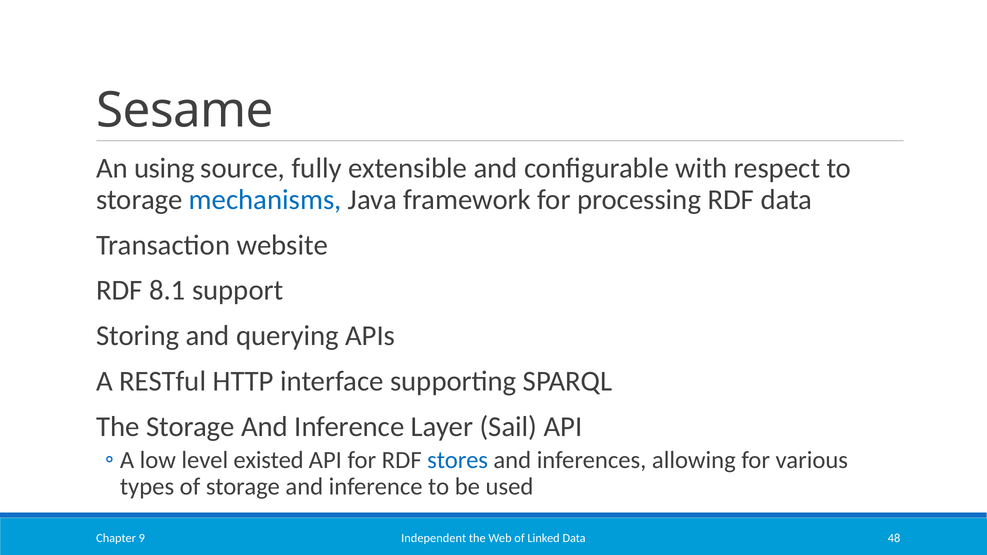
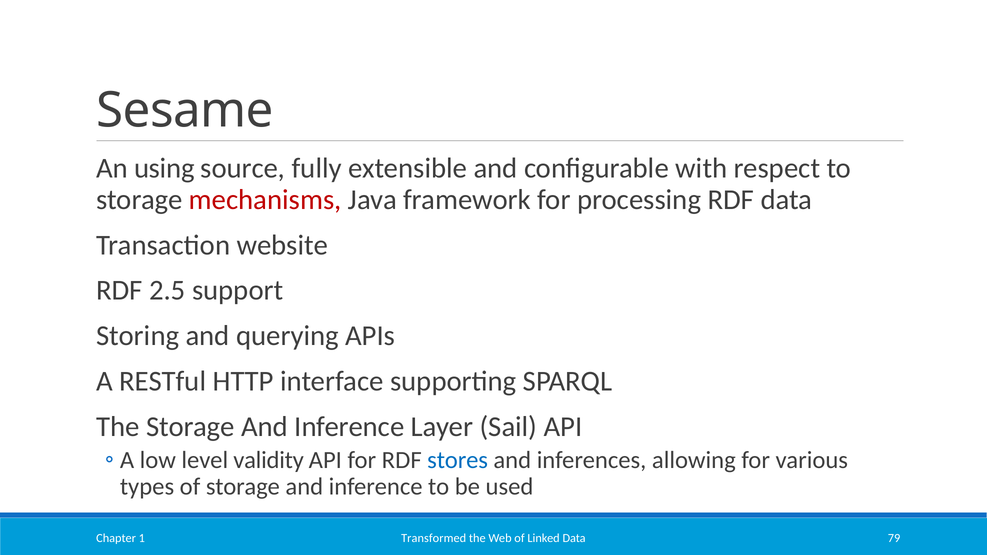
mechanisms colour: blue -> red (265, 200)
8.1: 8.1 -> 2.5 (167, 291)
existed: existed -> validity (269, 460)
Independent: Independent -> Transformed (434, 538)
48: 48 -> 79 (894, 538)
9: 9 -> 1 (142, 539)
